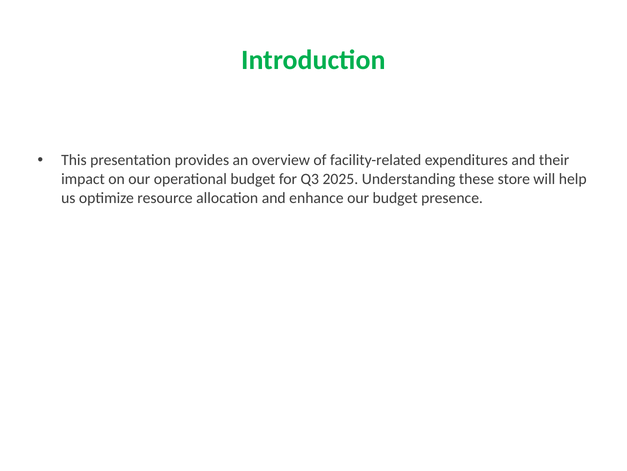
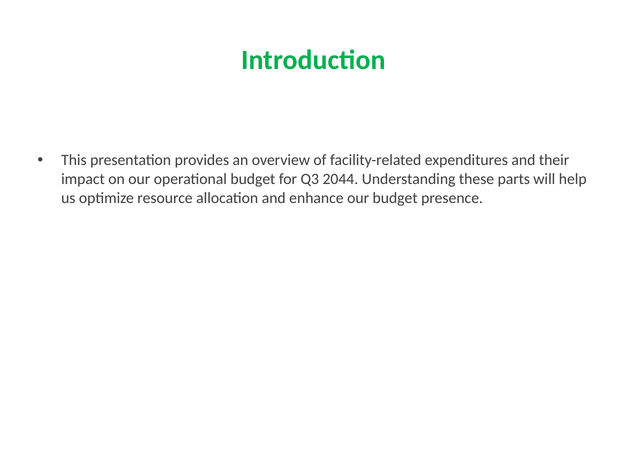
2025: 2025 -> 2044 (340, 179)
store: store -> parts (514, 179)
